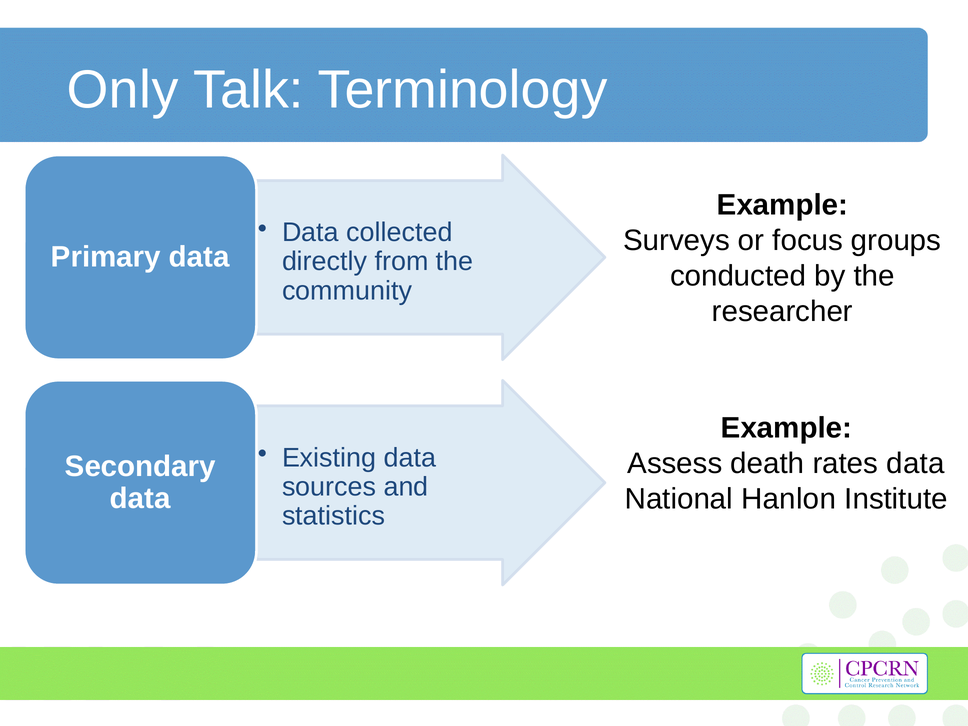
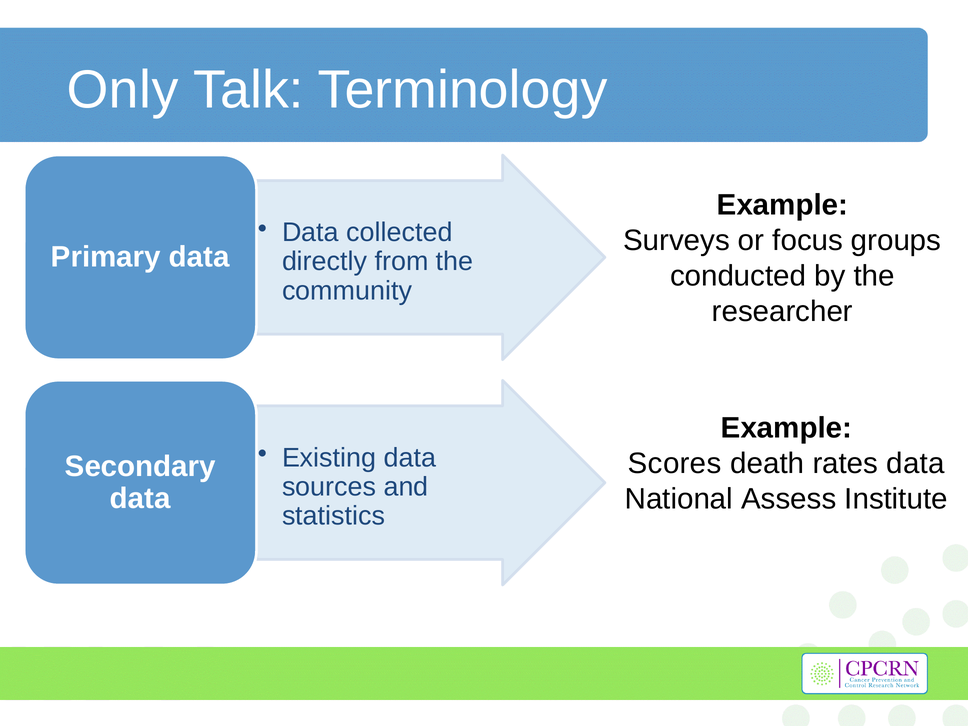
Assess: Assess -> Scores (675, 464)
Hanlon: Hanlon -> Assess (789, 499)
